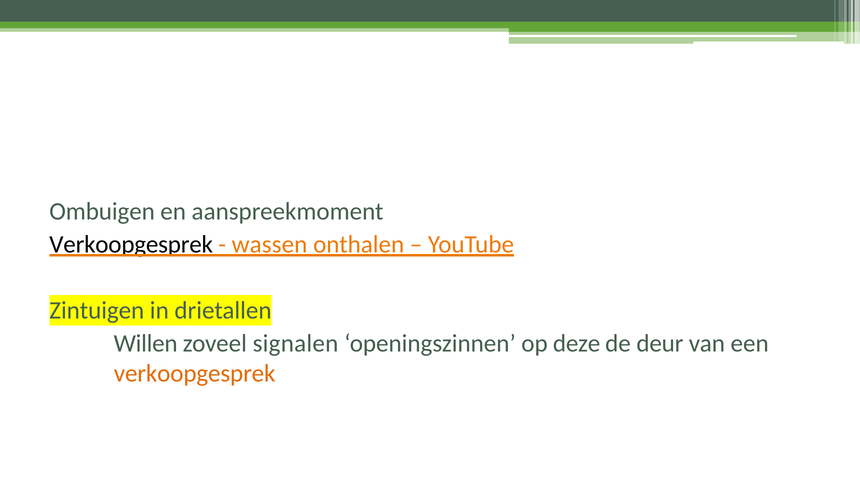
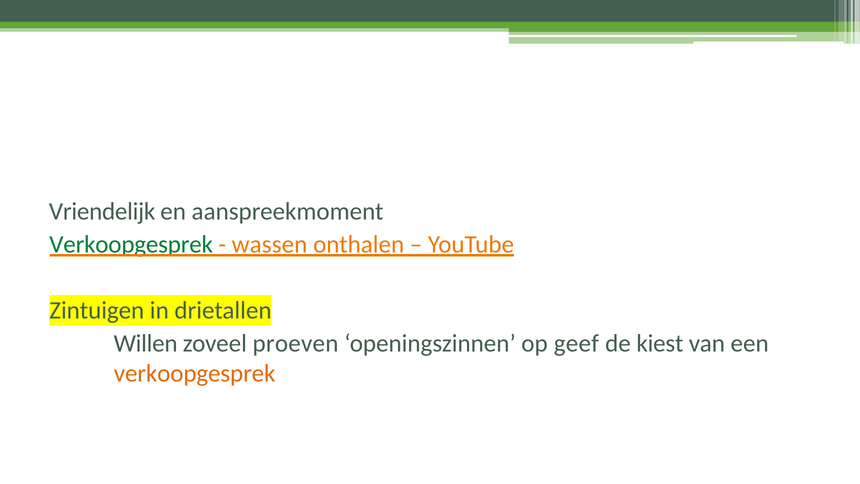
Ombuigen: Ombuigen -> Vriendelijk (102, 211)
Verkoopgesprek colour: black -> green (131, 244)
signalen: signalen -> proeven (296, 343)
deze: deze -> geef (576, 343)
deur: deur -> kiest (660, 343)
